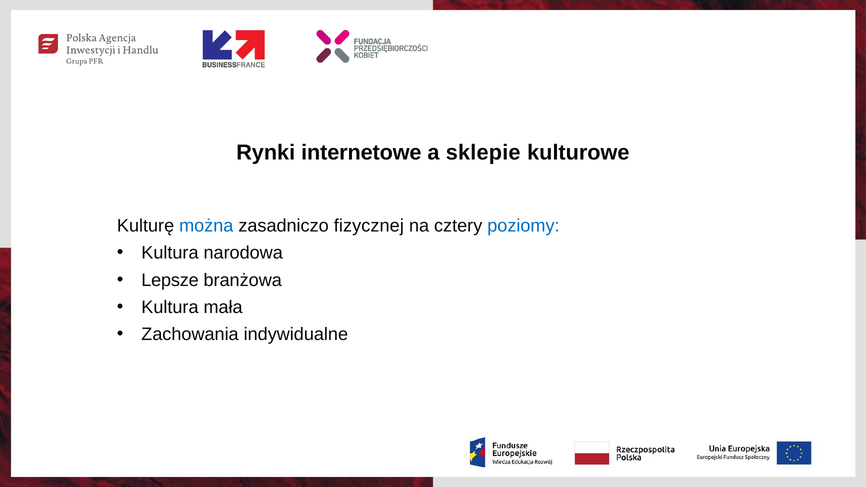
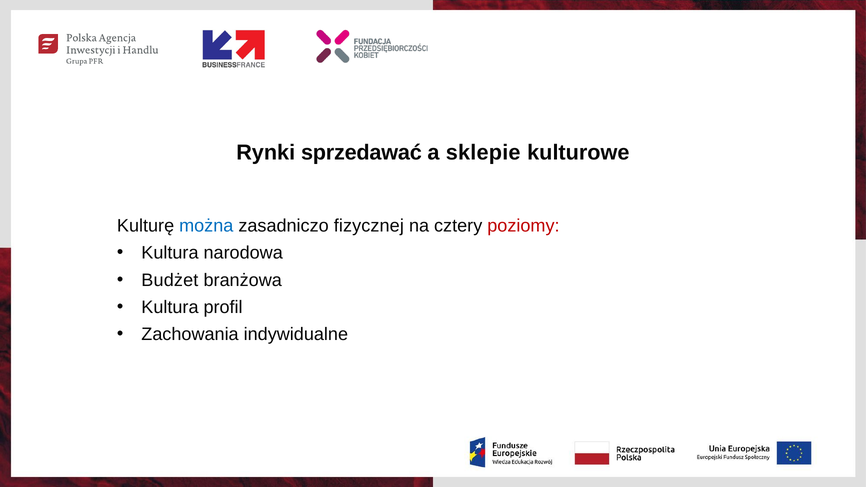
internetowe: internetowe -> sprzedawać (361, 153)
poziomy colour: blue -> red (523, 226)
Lepsze: Lepsze -> Budżet (170, 280)
mała: mała -> profil (223, 307)
